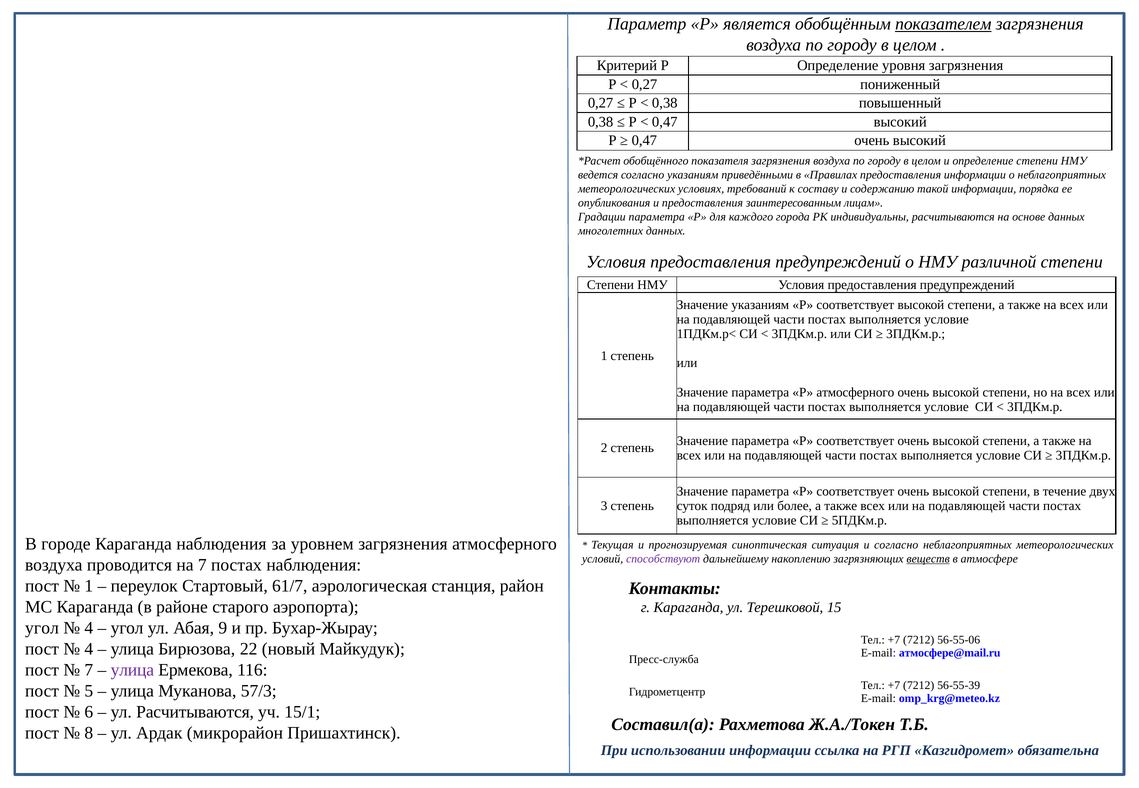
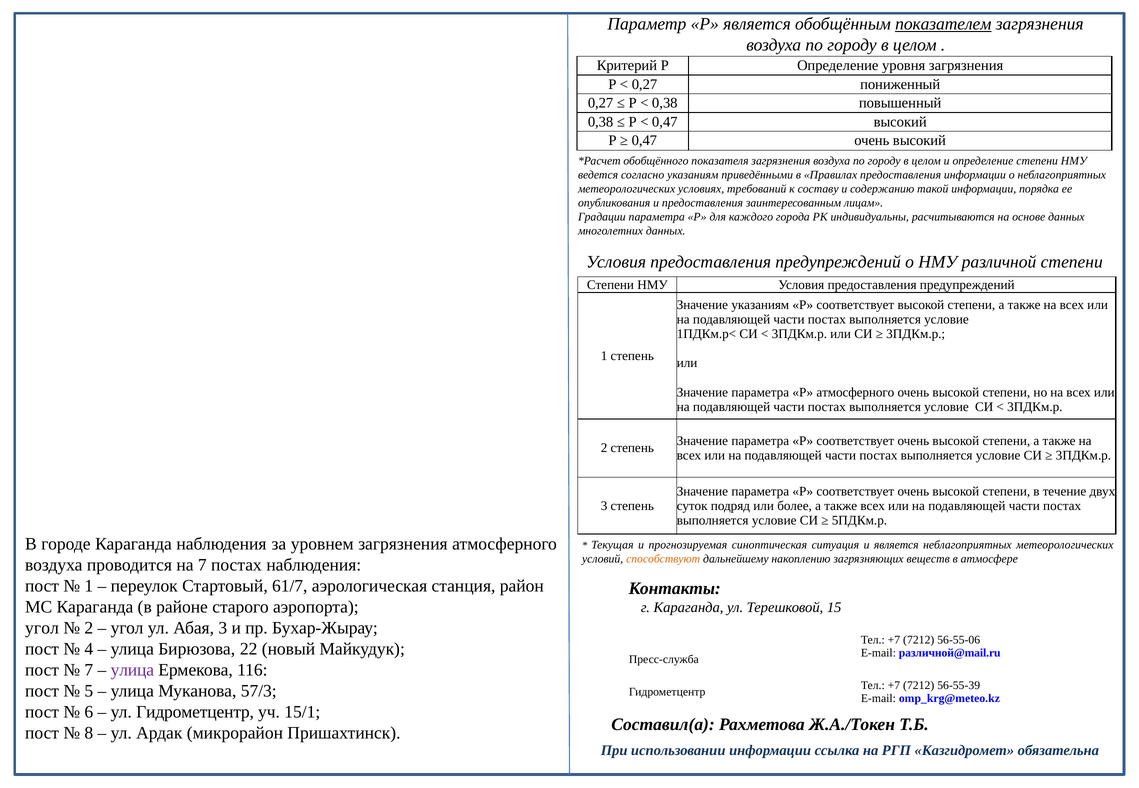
и согласно: согласно -> является (896, 545)
способствуют colour: purple -> orange (663, 559)
веществ underline: present -> none (928, 559)
4: 4 -> 2 (89, 628)
Абая 9: 9 -> 3 (223, 628)
атмосфере@mail.ru: атмосфере@mail.ru -> различной@mail.ru (950, 653)
ул Расчитываются: Расчитываются -> Гидрометцентр (195, 713)
